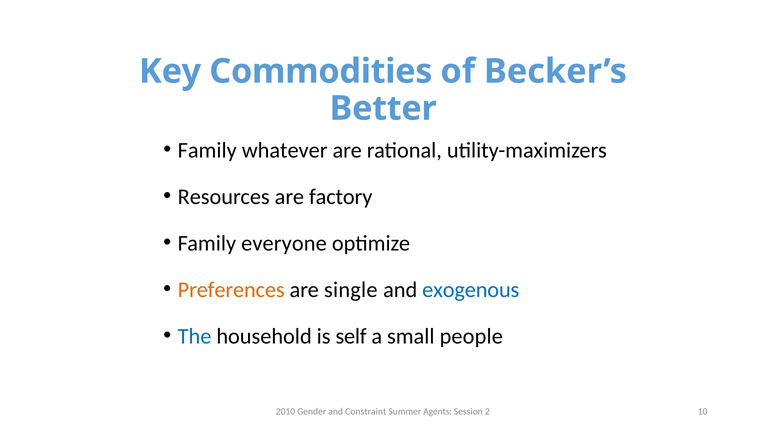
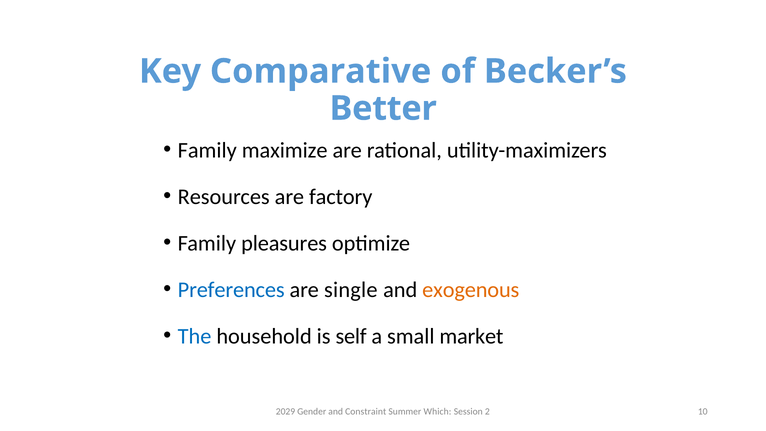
Commodities: Commodities -> Comparative (321, 71)
whatever: whatever -> maximize (285, 150)
everyone: everyone -> pleasures (284, 243)
Preferences colour: orange -> blue (231, 290)
exogenous colour: blue -> orange (471, 290)
people: people -> market (471, 336)
2010: 2010 -> 2029 (285, 411)
Agents: Agents -> Which (438, 411)
